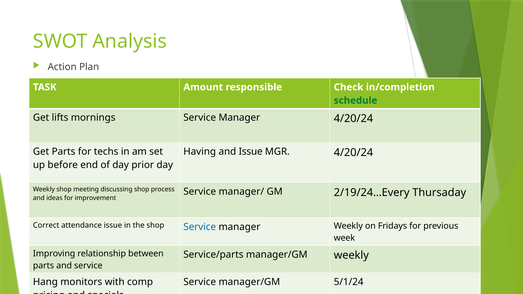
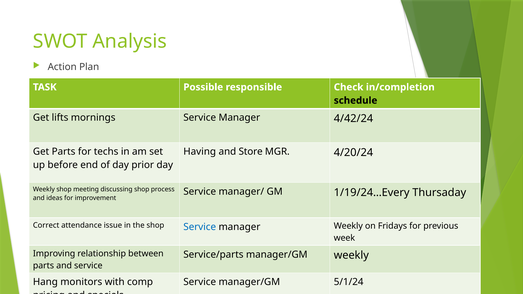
Amount: Amount -> Possible (203, 87)
schedule colour: green -> black (356, 101)
Manager 4/20/24: 4/20/24 -> 4/42/24 (353, 119)
and Issue: Issue -> Store (251, 152)
2/19/24…Every: 2/19/24…Every -> 1/19/24…Every (372, 193)
